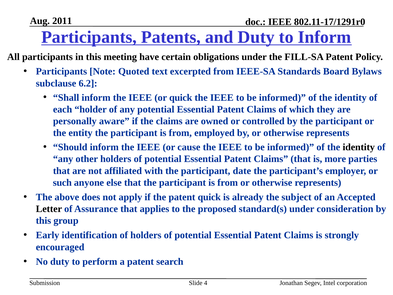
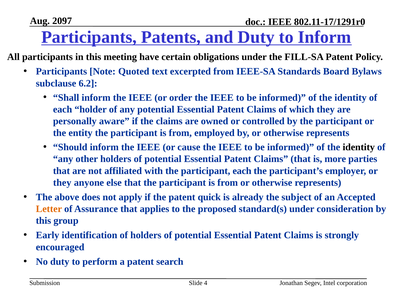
2011: 2011 -> 2097 (62, 21)
or quick: quick -> order (181, 97)
participant date: date -> each (242, 171)
such: such -> they (62, 182)
Letter colour: black -> orange (49, 209)
